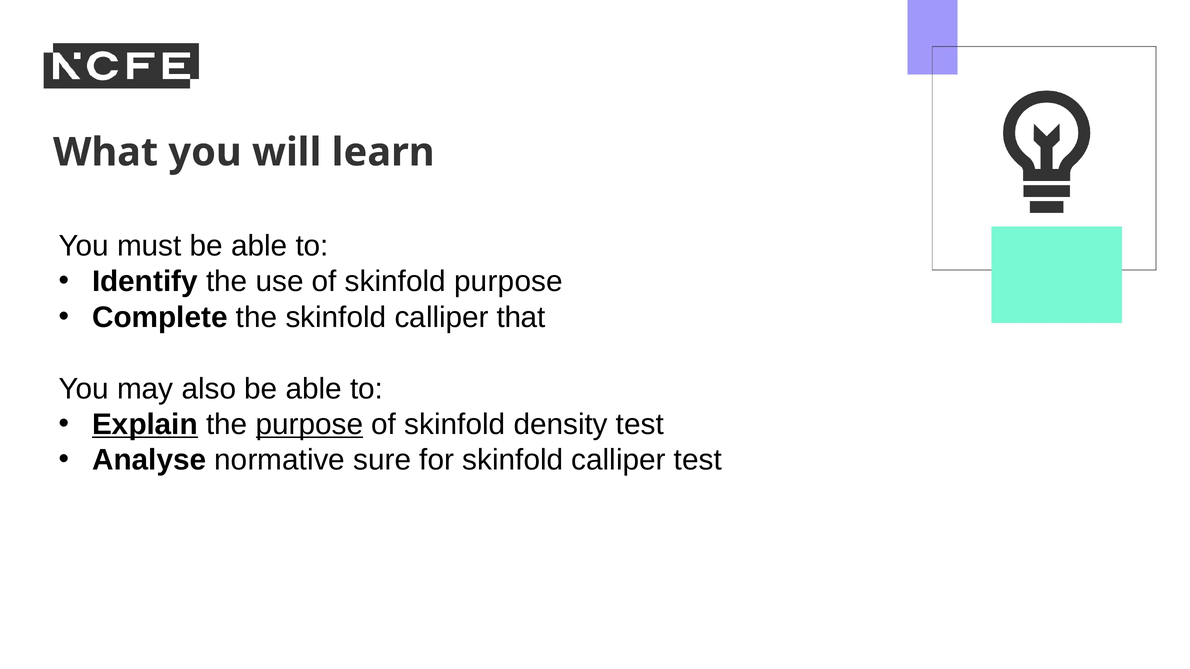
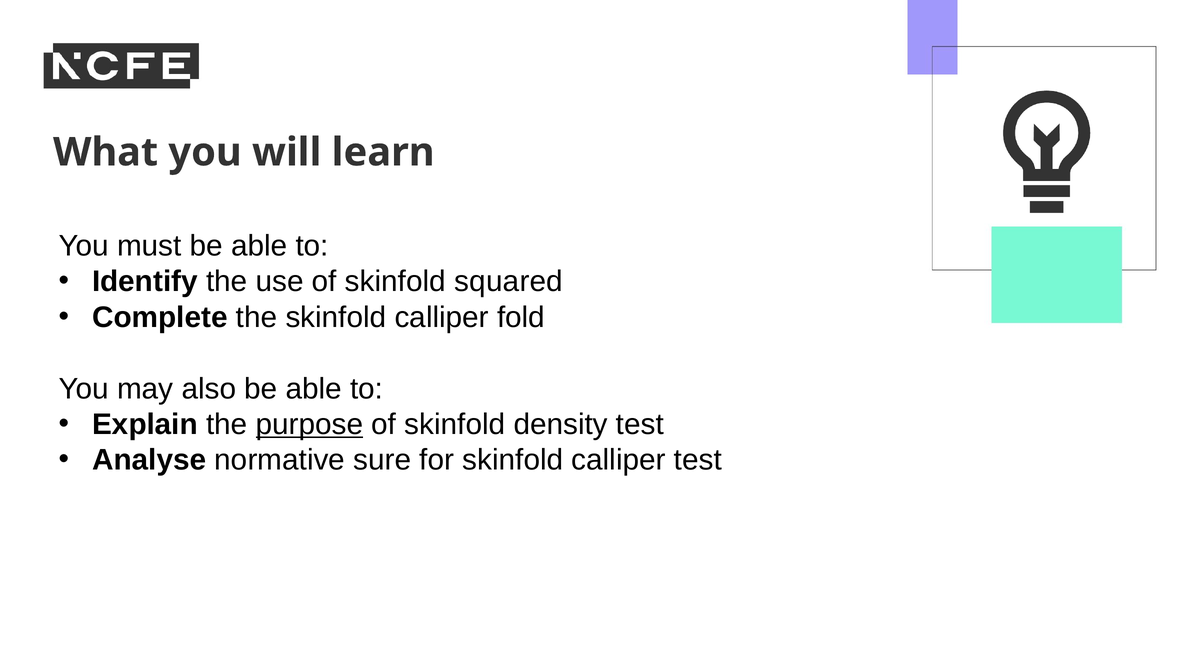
skinfold purpose: purpose -> squared (509, 282)
that: that -> fold (521, 318)
Explain underline: present -> none (145, 425)
